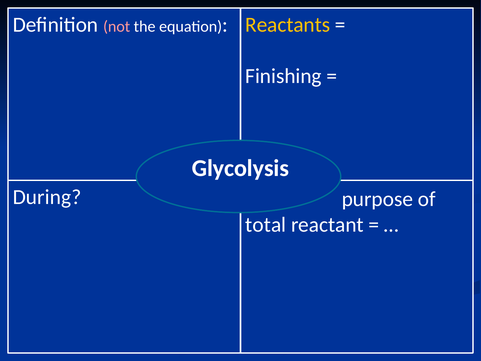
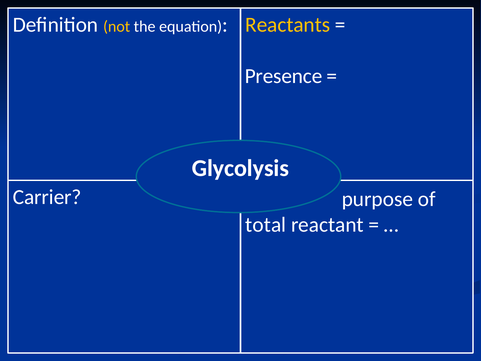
not colour: pink -> yellow (117, 26)
Finishing: Finishing -> Presence (284, 76)
During: During -> Carrier (47, 197)
